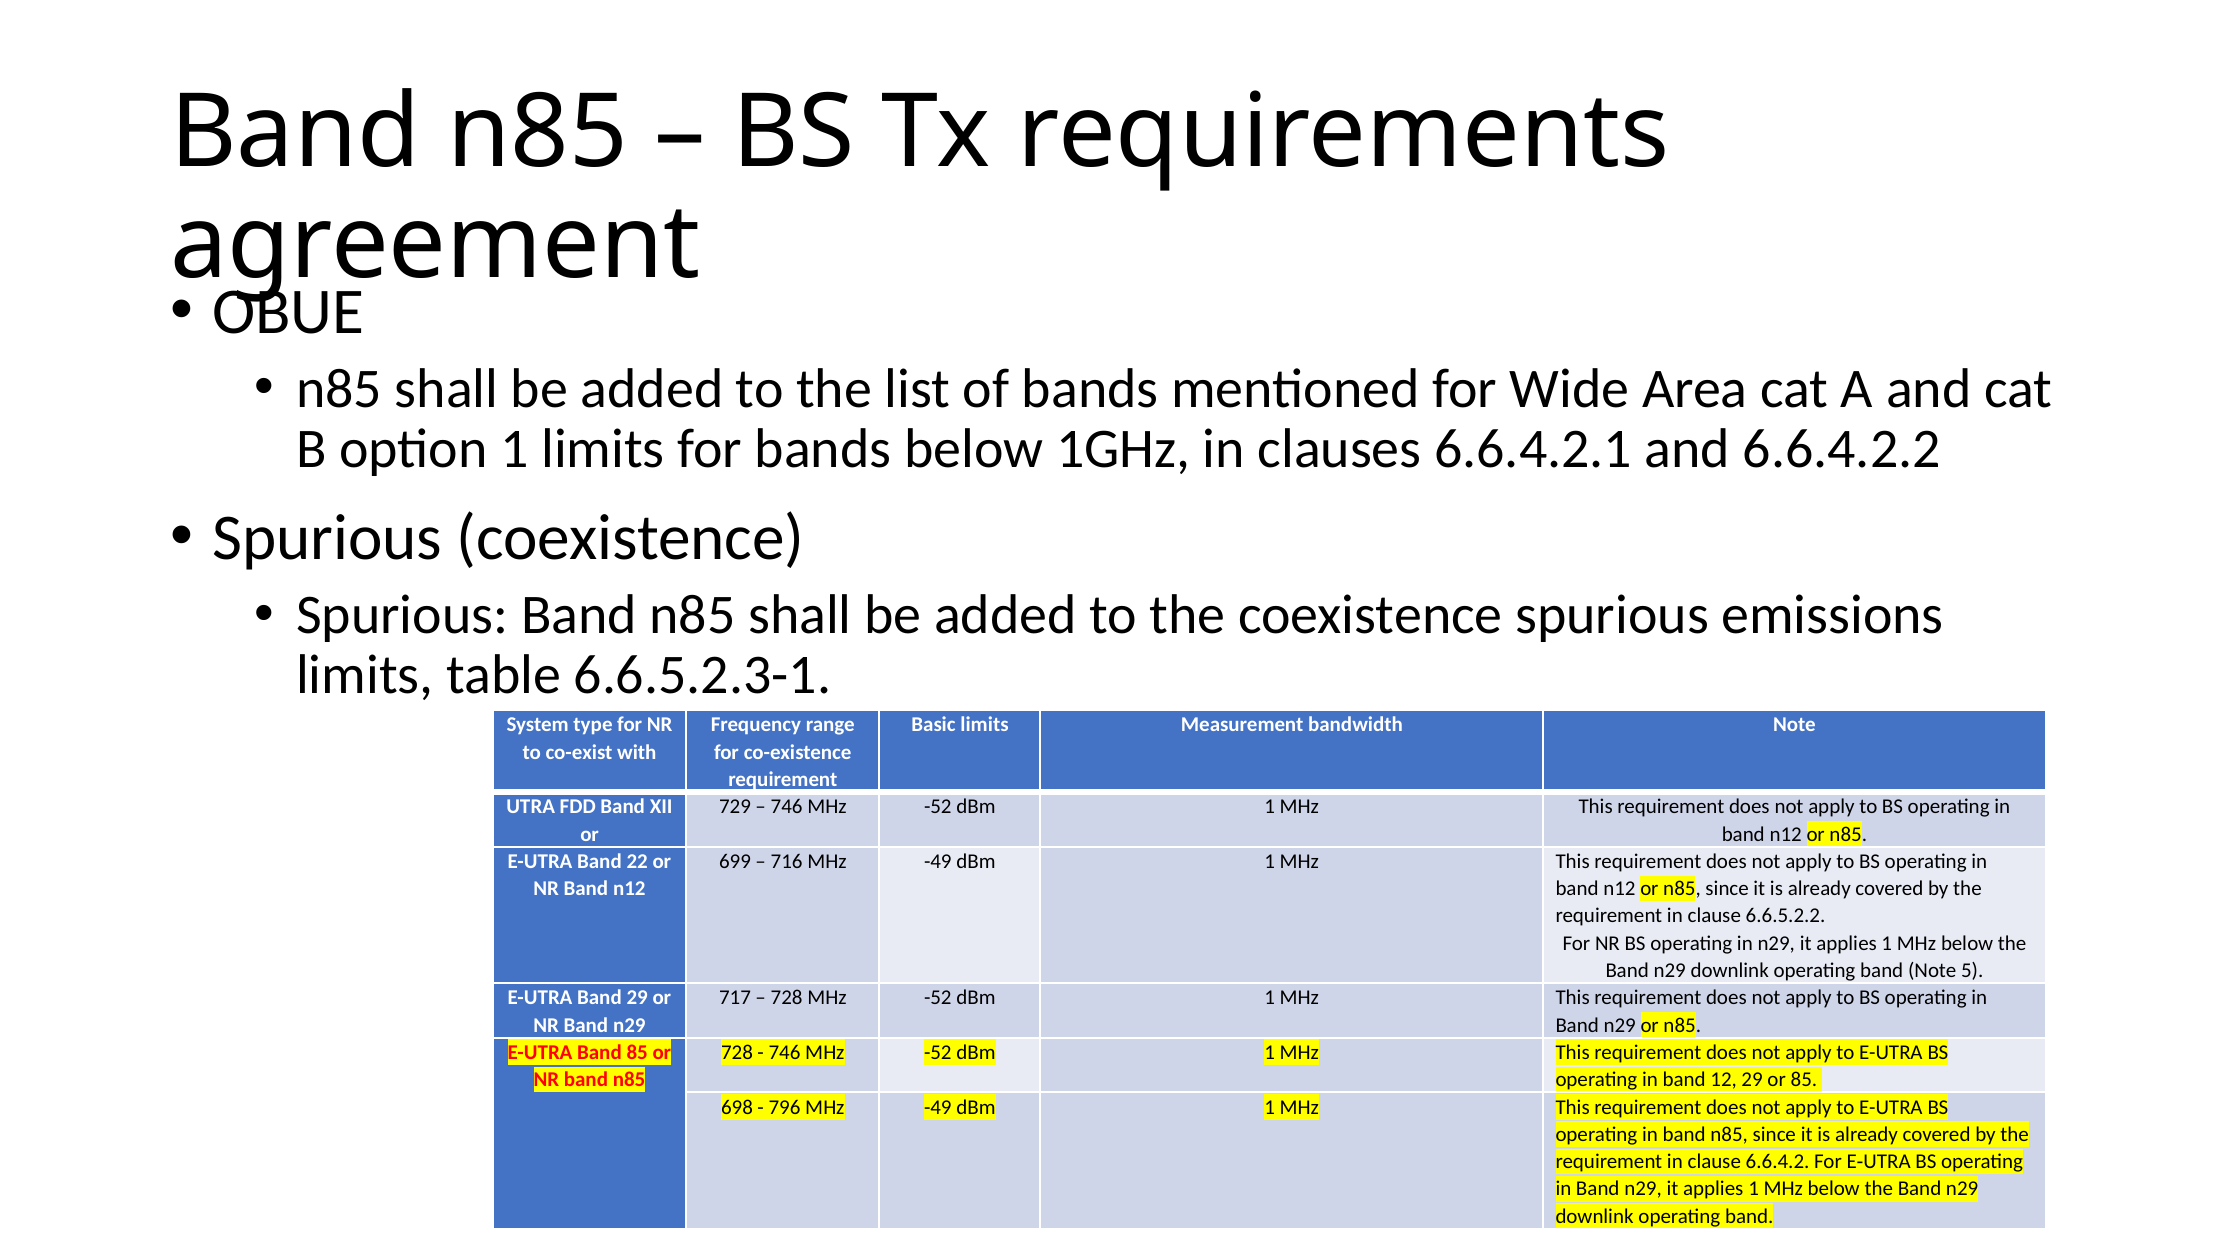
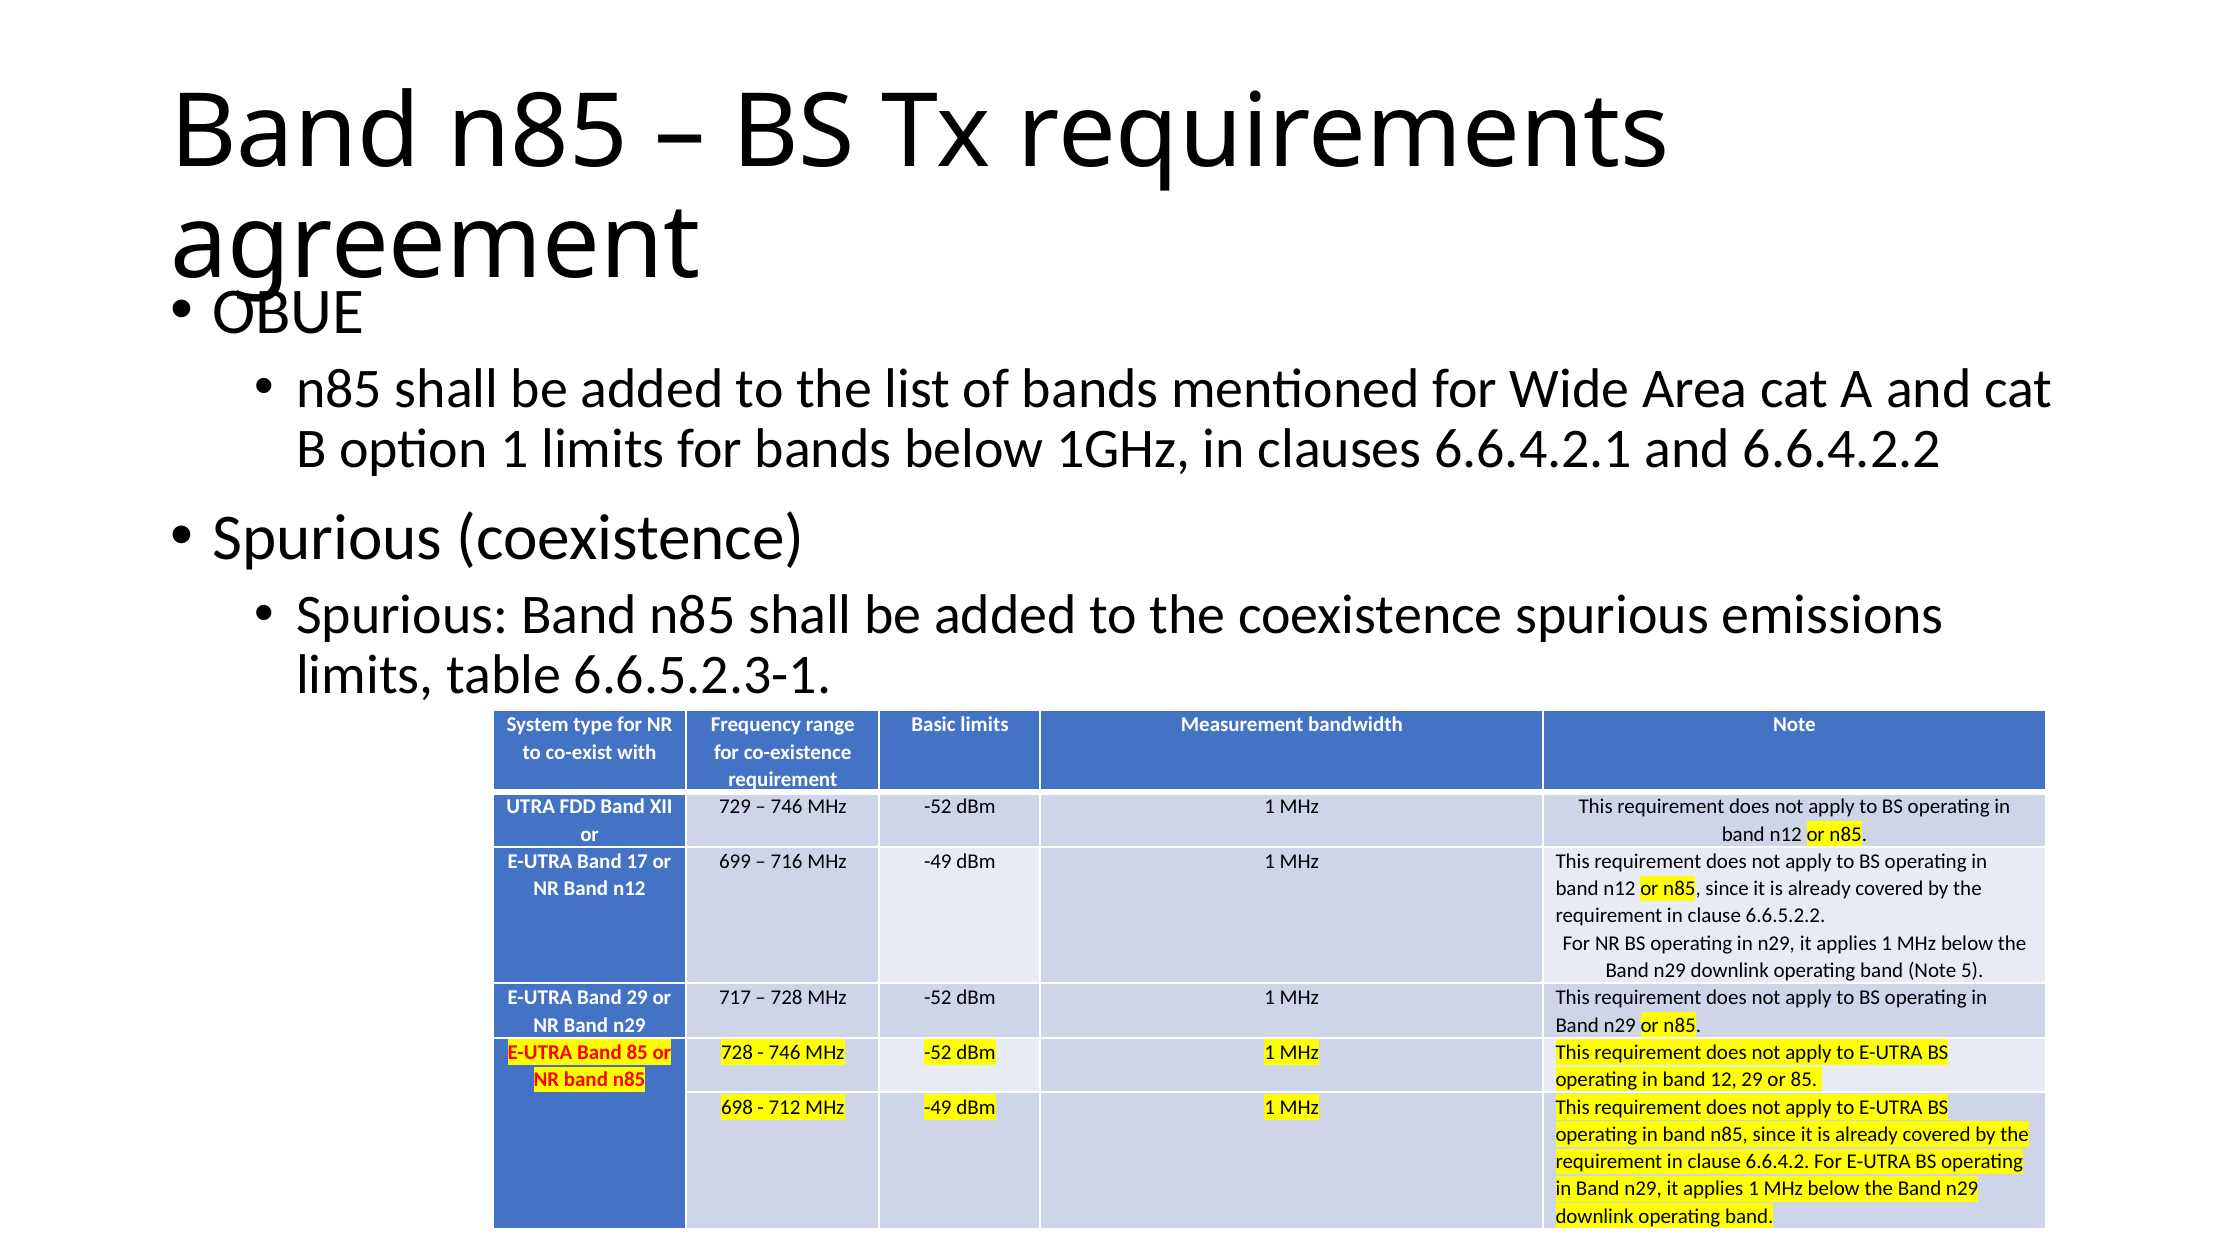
22: 22 -> 17 (637, 861)
796: 796 -> 712 (784, 1107)
